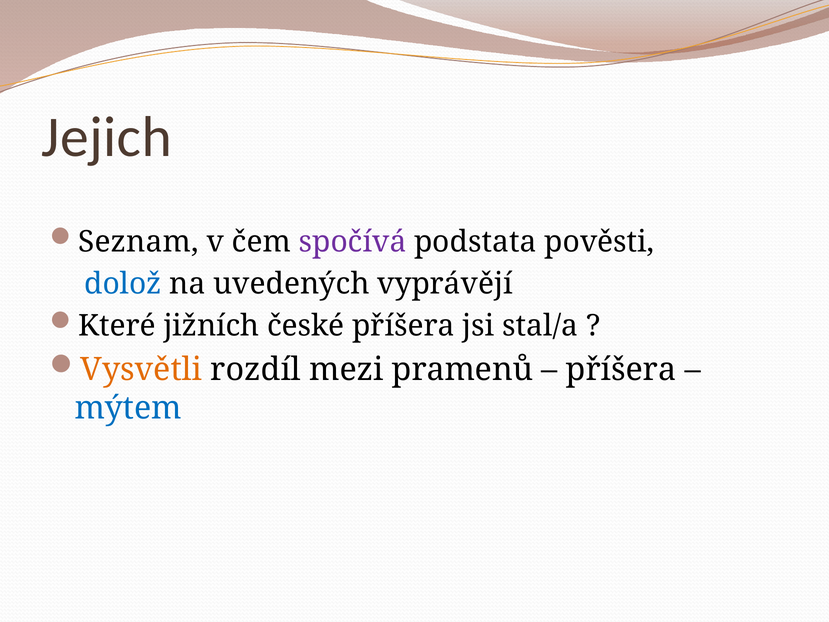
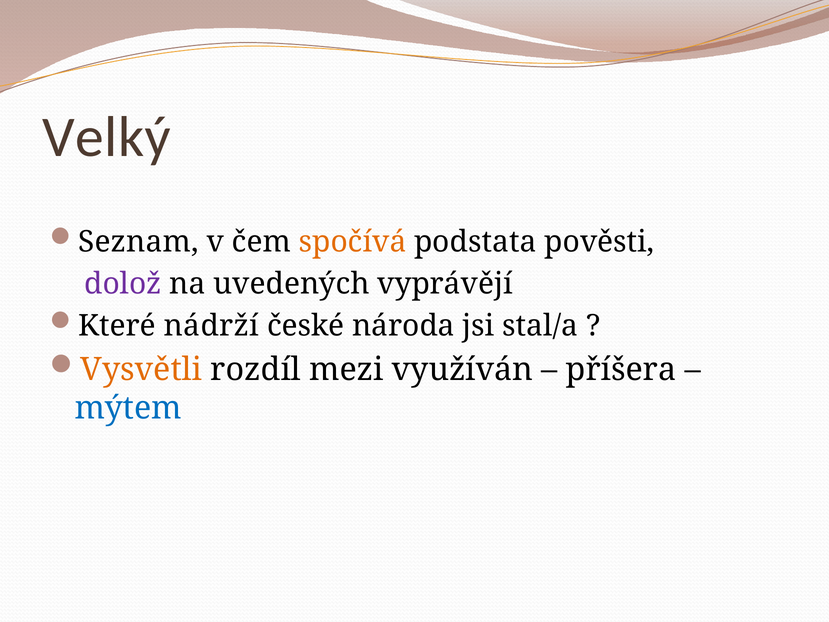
Jejich: Jejich -> Velký (107, 137)
spočívá colour: purple -> orange (353, 242)
dolož colour: blue -> purple (123, 284)
jižních: jižních -> nádrží (211, 326)
české příšera: příšera -> národa (403, 326)
pramenů: pramenů -> využíván (463, 369)
